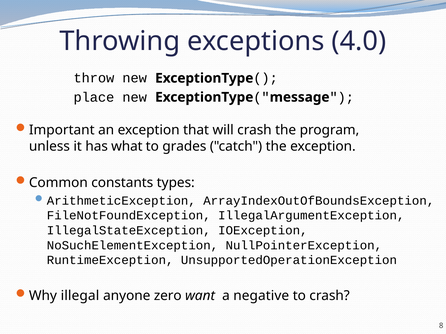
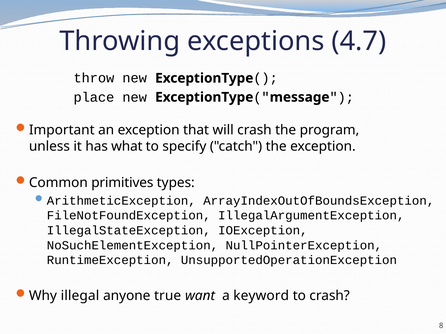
4.0: 4.0 -> 4.7 (359, 41)
grades: grades -> specify (184, 147)
constants: constants -> primitives (122, 183)
zero: zero -> true (168, 296)
negative: negative -> keyword (261, 296)
